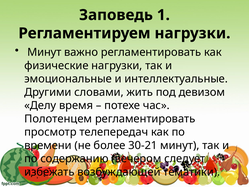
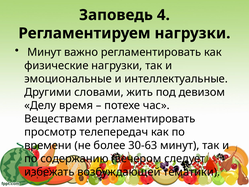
1: 1 -> 4 (163, 15)
Полотенцем: Полотенцем -> Веществами (58, 119)
30-21: 30-21 -> 30-63 (143, 145)
